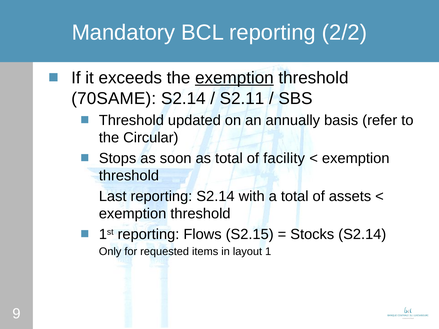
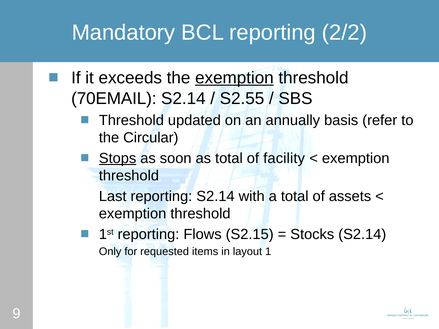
70SAME: 70SAME -> 70EMAIL (114, 99)
S2.11: S2.11 -> S2.55 (242, 99)
Stops underline: none -> present (118, 158)
